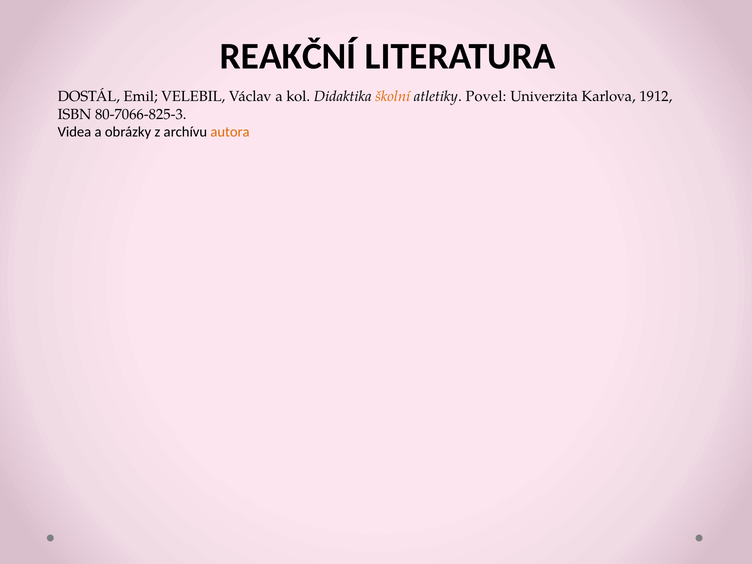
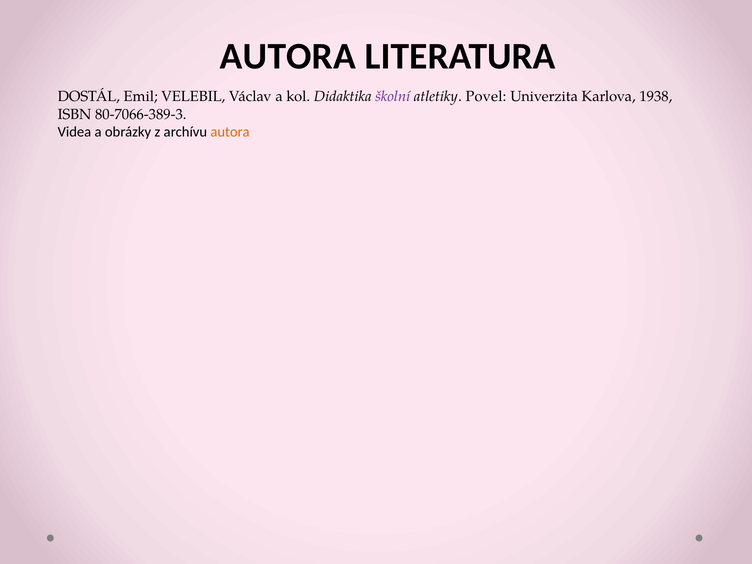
REAKČNÍ: REAKČNÍ -> AUTORA (288, 56)
školní colour: orange -> purple (393, 97)
1912: 1912 -> 1938 (656, 97)
80-7066-825-3: 80-7066-825-3 -> 80-7066-389-3 (141, 114)
